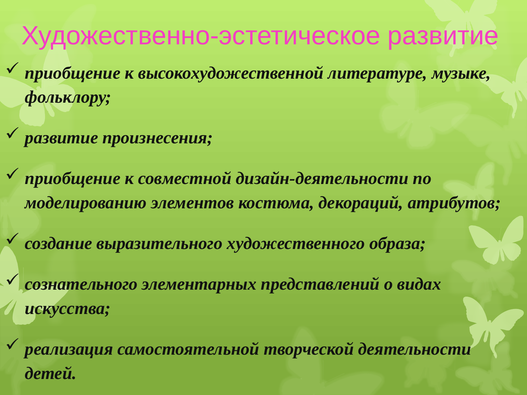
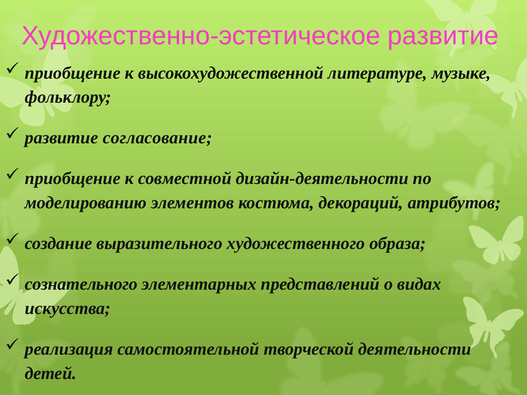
произнесения: произнесения -> согласование (158, 138)
